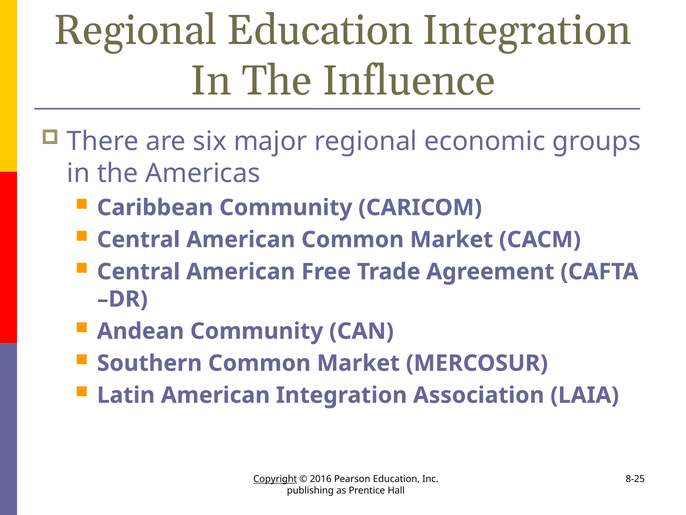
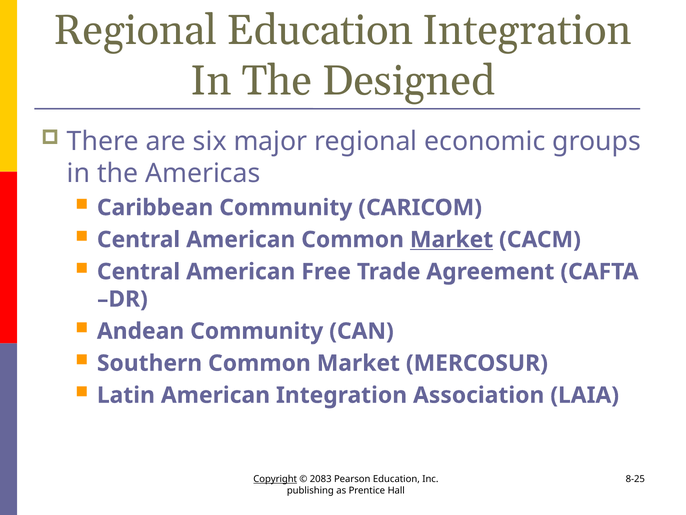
Influence: Influence -> Designed (409, 81)
Market underline: none -> present (452, 239)
2016: 2016 -> 2083 (321, 479)
